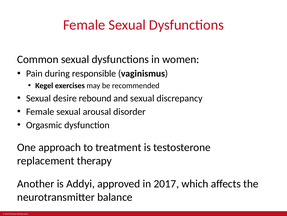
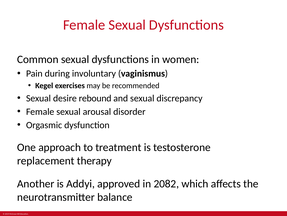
responsible: responsible -> involuntary (94, 73)
2017: 2017 -> 2082 (166, 183)
